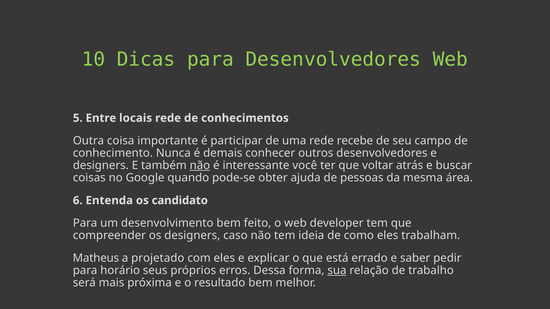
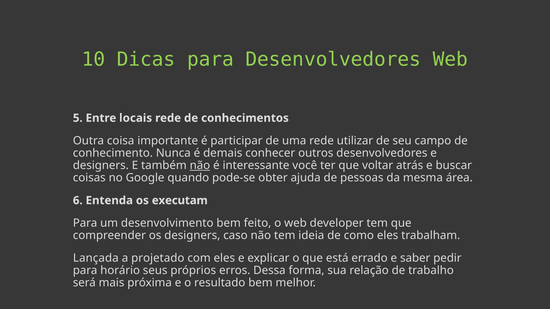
recebe: recebe -> utilizar (355, 141)
candidato: candidato -> executam (180, 201)
Matheus: Matheus -> Lançada (96, 258)
sua underline: present -> none (337, 271)
